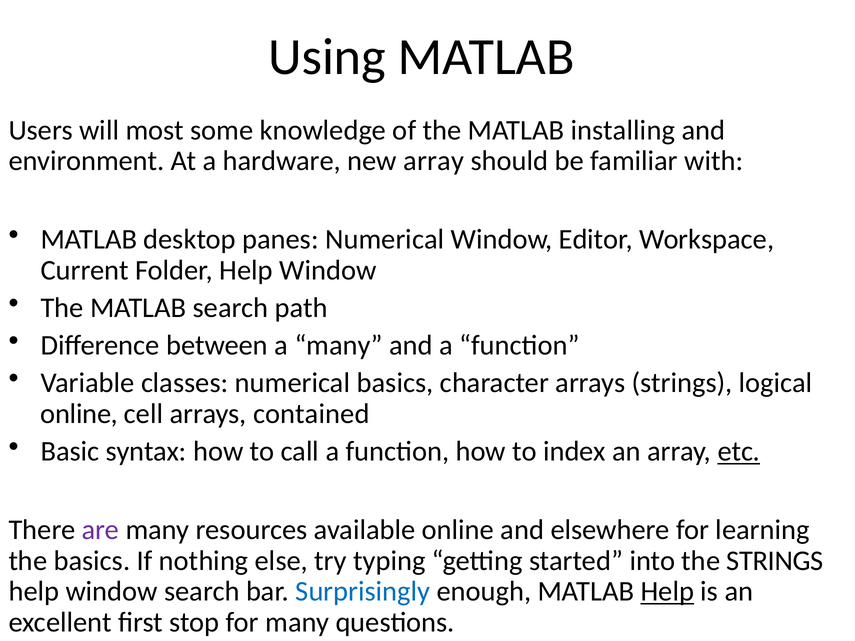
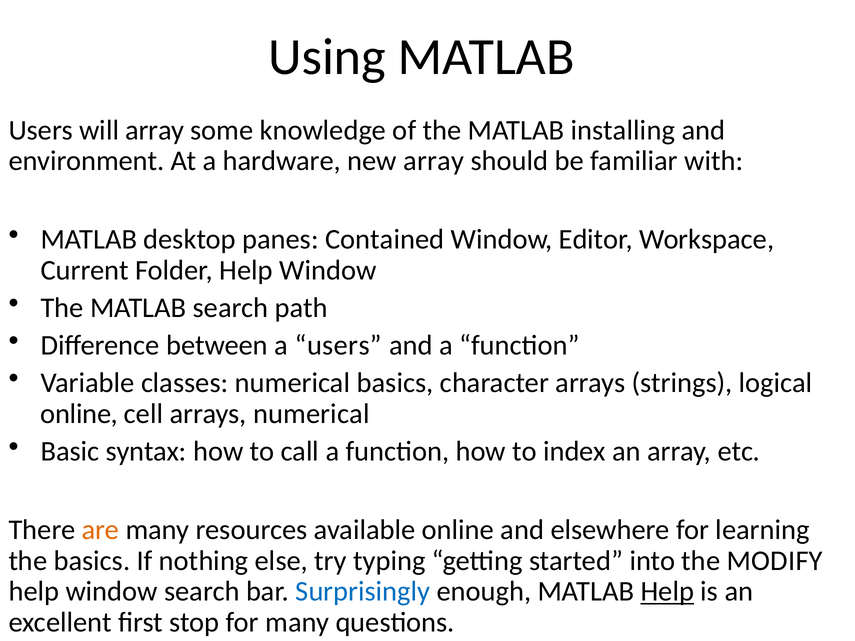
will most: most -> array (155, 130)
panes Numerical: Numerical -> Contained (385, 240)
a many: many -> users (338, 346)
arrays contained: contained -> numerical (311, 414)
etc underline: present -> none (739, 452)
are colour: purple -> orange (100, 530)
the STRINGS: STRINGS -> MODIFY (775, 561)
